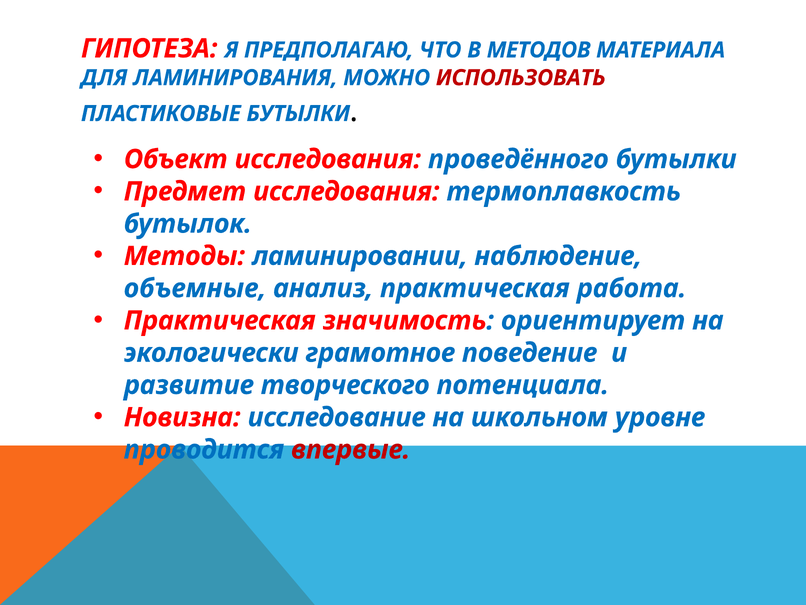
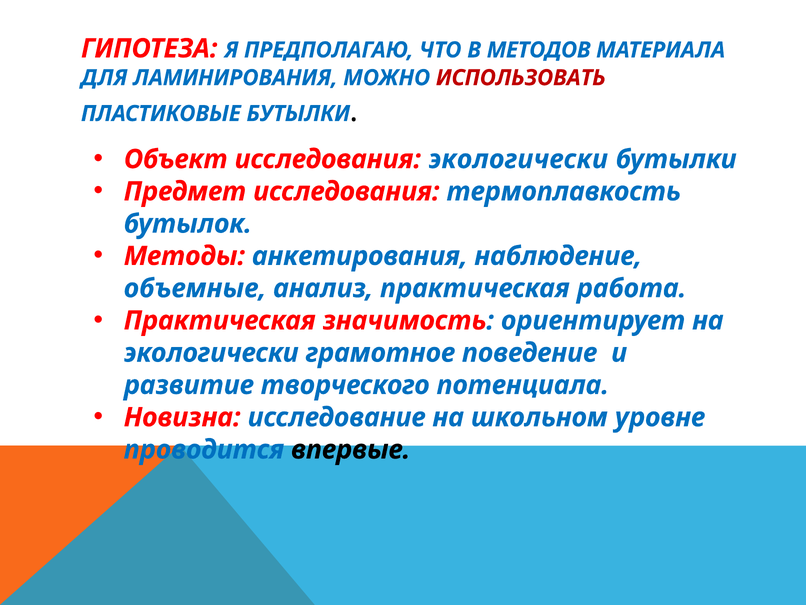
исследования проведённого: проведённого -> экологически (518, 159)
ламинировании: ламинировании -> анкетирования (360, 256)
впервые colour: red -> black (351, 449)
